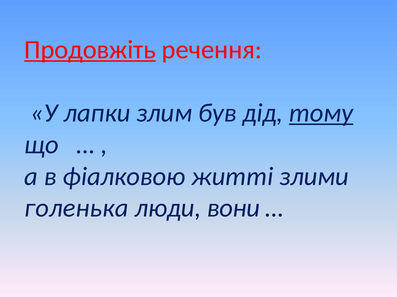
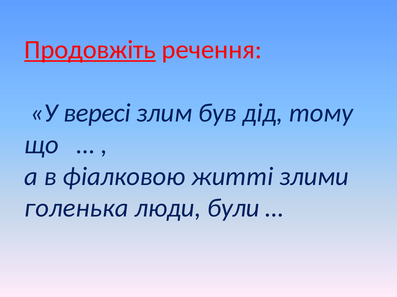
лапки: лапки -> вересі (97, 113)
тому underline: present -> none (321, 113)
вони: вони -> були (233, 209)
